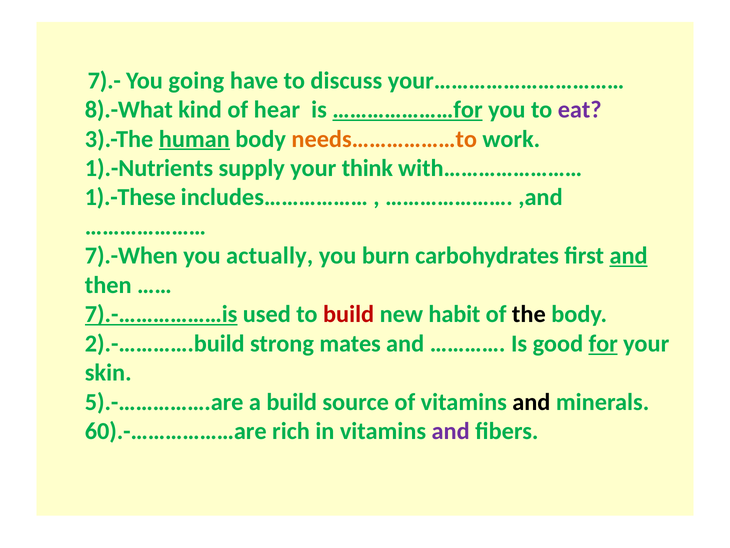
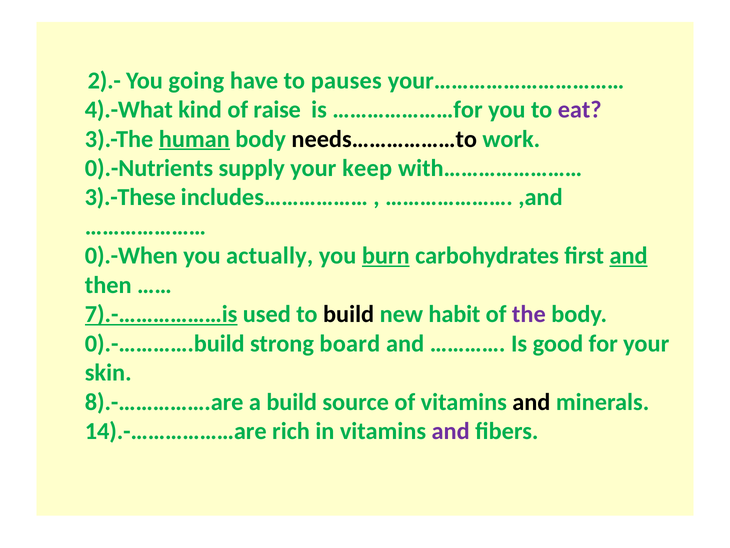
7).-: 7).- -> 2).- (104, 80)
discuss: discuss -> pauses (346, 80)
8).-What: 8).-What -> 4).-What (129, 110)
hear: hear -> raise (277, 110)
…………………for underline: present -> none (408, 110)
needs………………to colour: orange -> black (384, 139)
1).-Nutrients: 1).-Nutrients -> 0).-Nutrients (149, 168)
think: think -> keep (367, 168)
1).-These: 1).-These -> 3).-These (130, 197)
7).-When: 7).-When -> 0).-When (131, 256)
burn underline: none -> present (386, 256)
build colour: red -> black (349, 314)
the colour: black -> purple (529, 314)
2).-………….build: 2).-………….build -> 0).-………….build (165, 343)
mates: mates -> board (350, 343)
for underline: present -> none (603, 343)
5).-…………….are: 5).-…………….are -> 8).-…………….are (164, 402)
60).-………………are: 60).-………………are -> 14).-………………are (176, 431)
